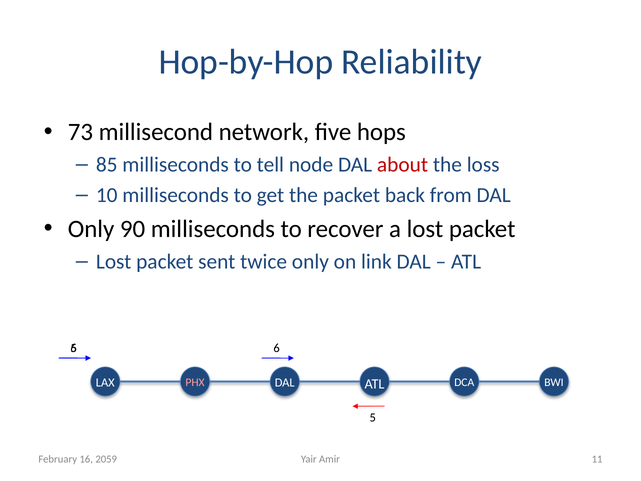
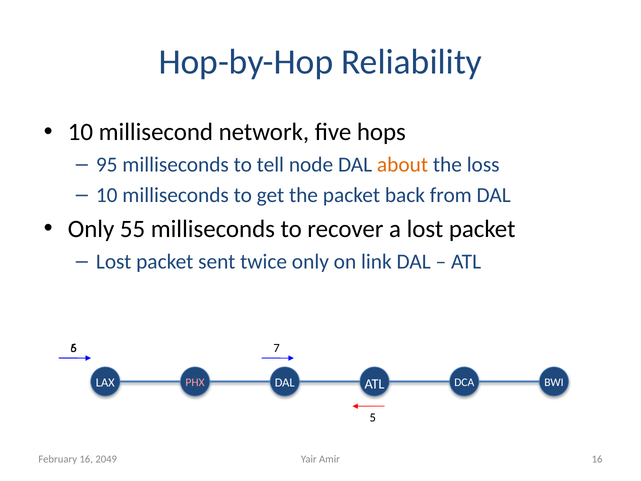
73: 73 -> 10 (80, 132)
85: 85 -> 95 (107, 165)
about colour: red -> orange (403, 165)
90: 90 -> 55 (133, 229)
6: 6 -> 7 (277, 348)
Amir 11: 11 -> 16 (597, 459)
2059: 2059 -> 2049 (106, 459)
